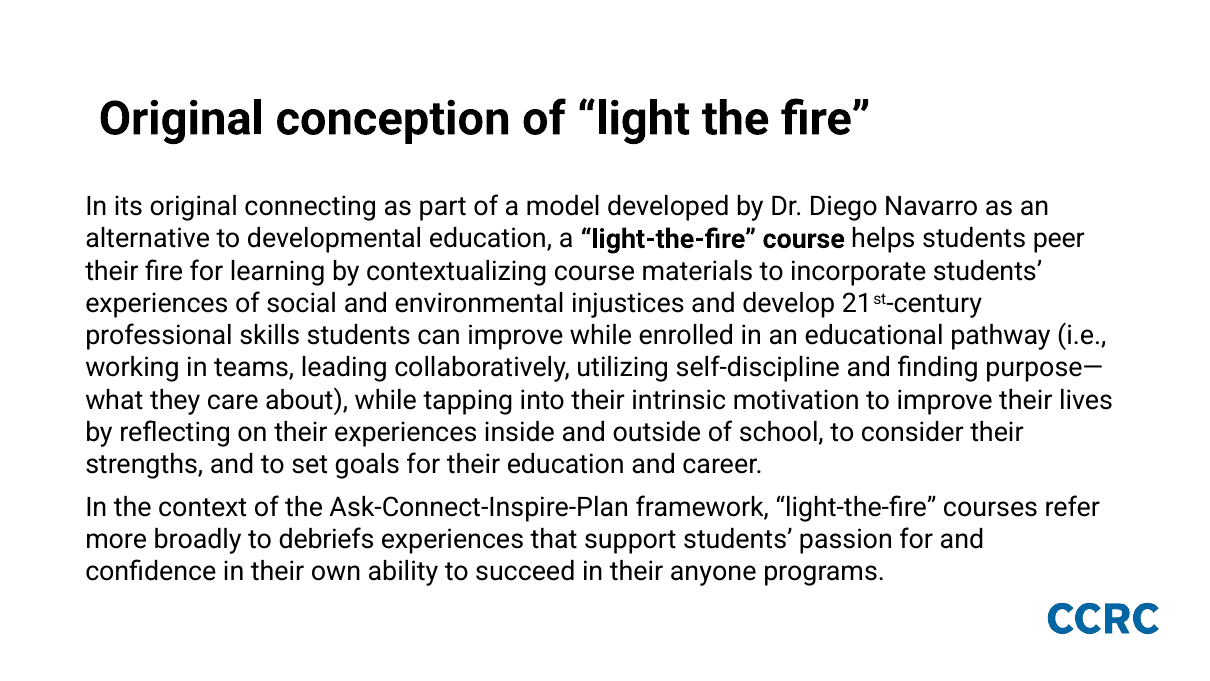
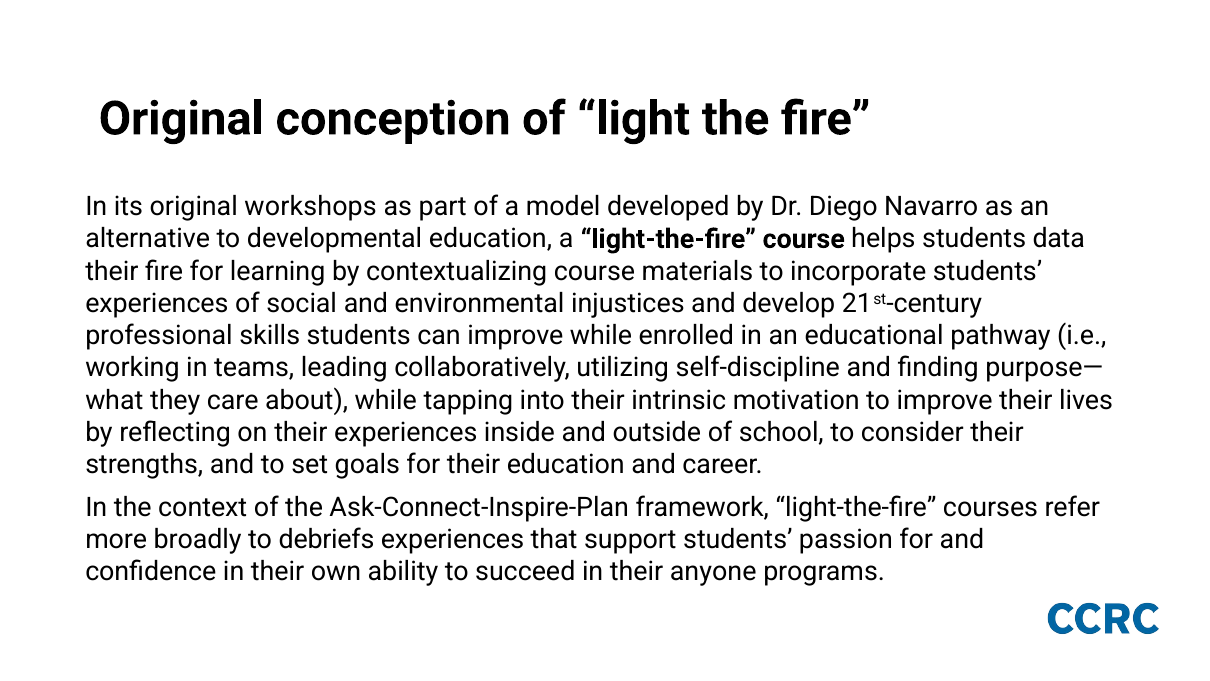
connecting: connecting -> workshops (311, 207)
peer: peer -> data (1059, 239)
